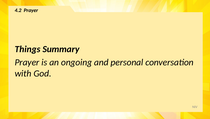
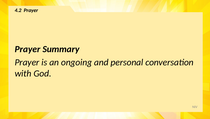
Things: Things -> Prayer (28, 49)
